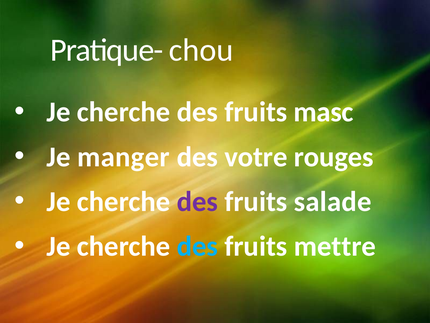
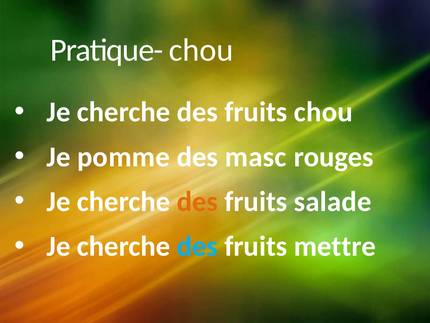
fruits masc: masc -> chou (323, 112)
manger: manger -> pomme (123, 157)
votre: votre -> masc (256, 157)
des colour: purple -> orange (197, 201)
